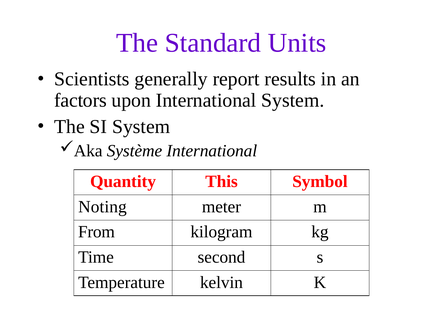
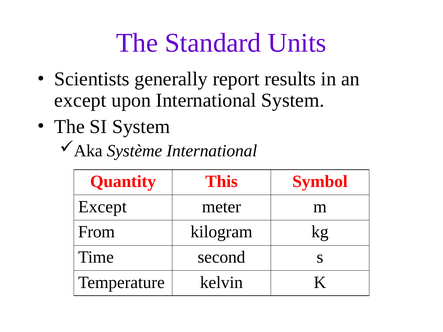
factors: factors -> except (80, 101)
Noting: Noting -> Except (102, 207)
